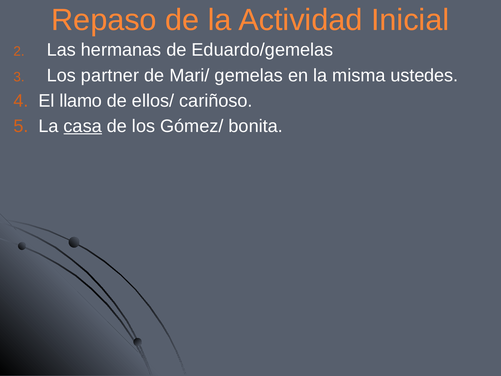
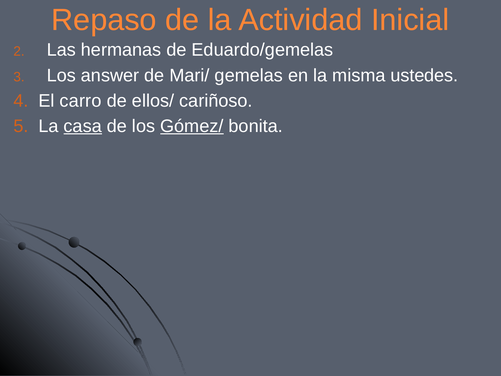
partner: partner -> answer (110, 75)
llamo: llamo -> carro (81, 101)
Gómez/ underline: none -> present (192, 126)
